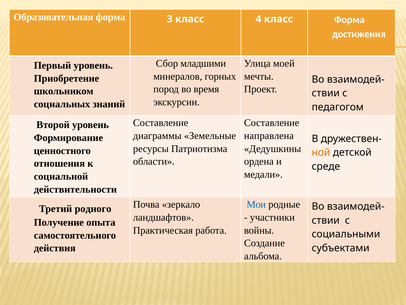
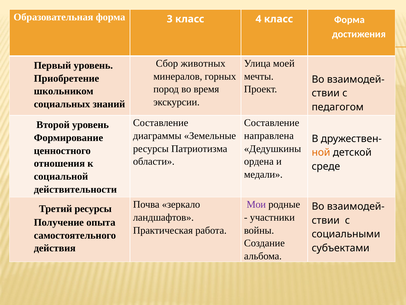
младшими: младшими -> животных (203, 63)
Мои colour: blue -> purple (256, 204)
Третий родного: родного -> ресурсы (93, 208)
